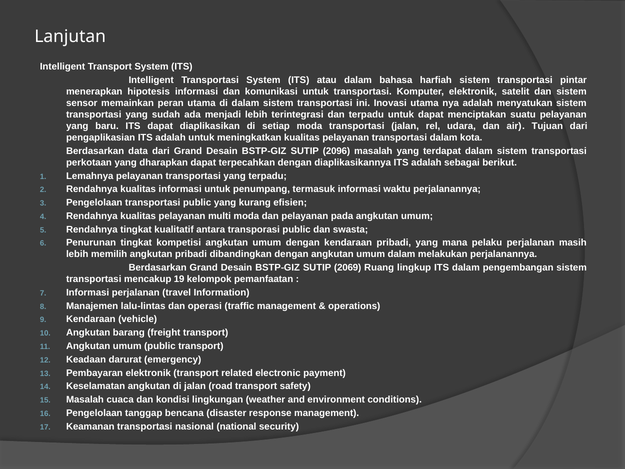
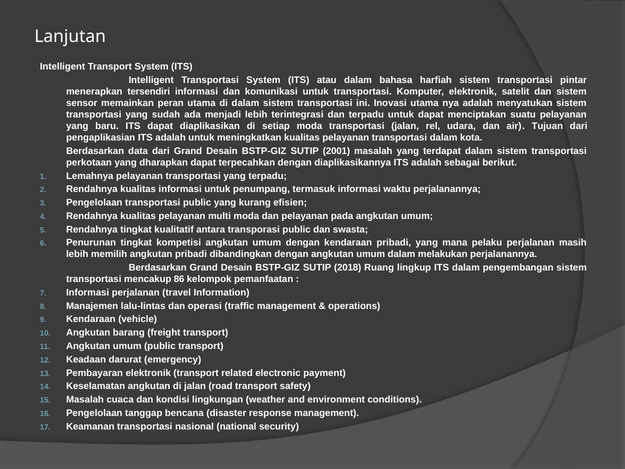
hipotesis: hipotesis -> tersendiri (149, 92)
2096: 2096 -> 2001 (336, 151)
2069: 2069 -> 2018 (348, 268)
19: 19 -> 86 (179, 279)
